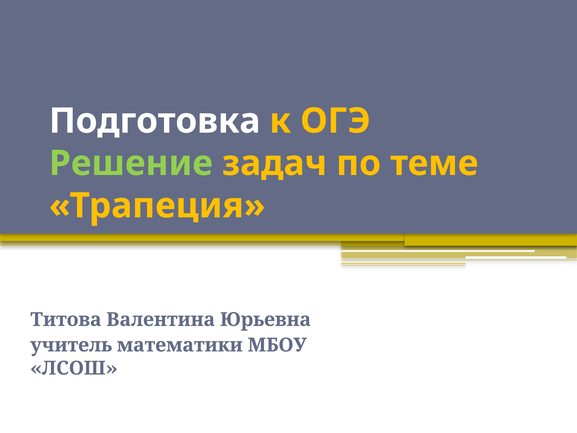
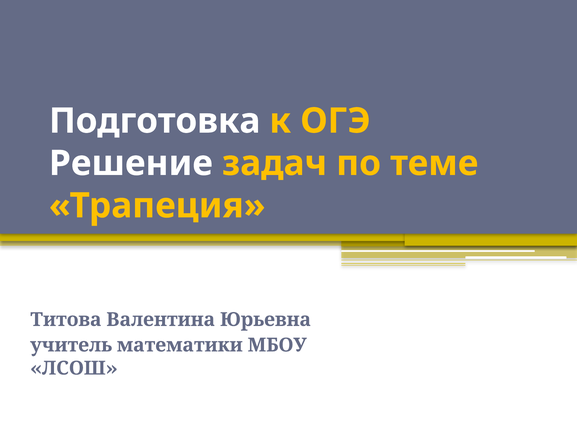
Решение colour: light green -> white (131, 163)
